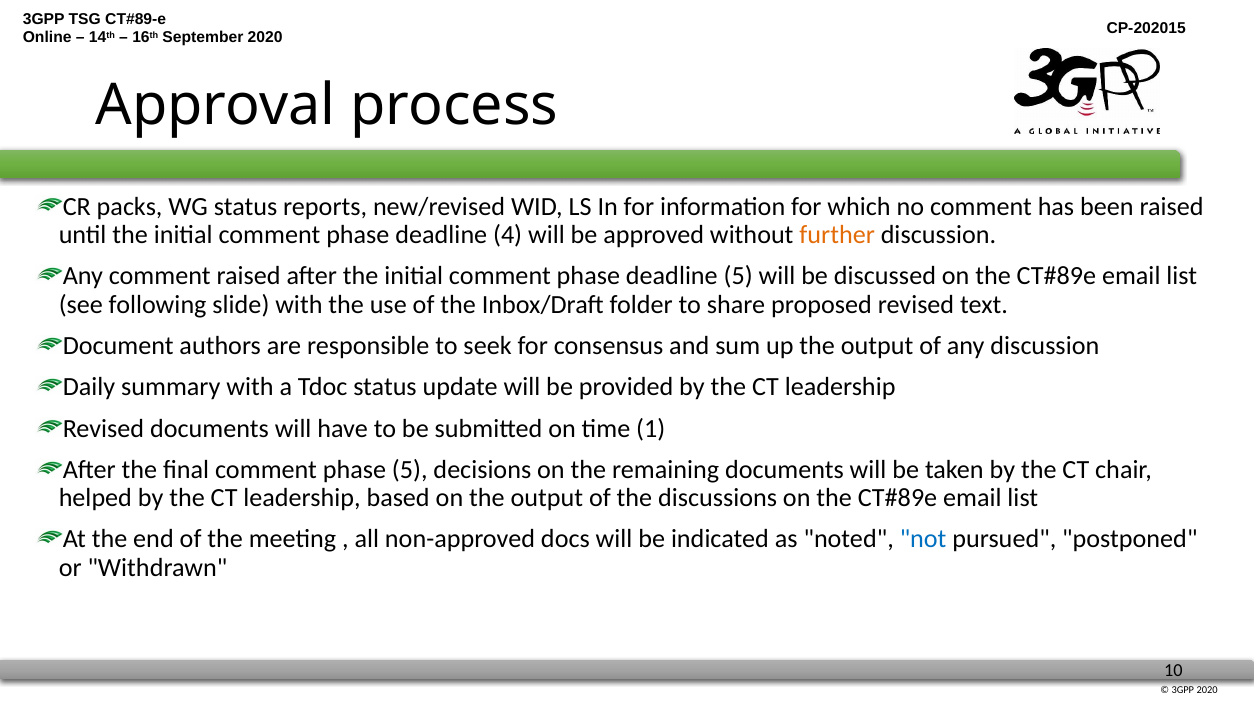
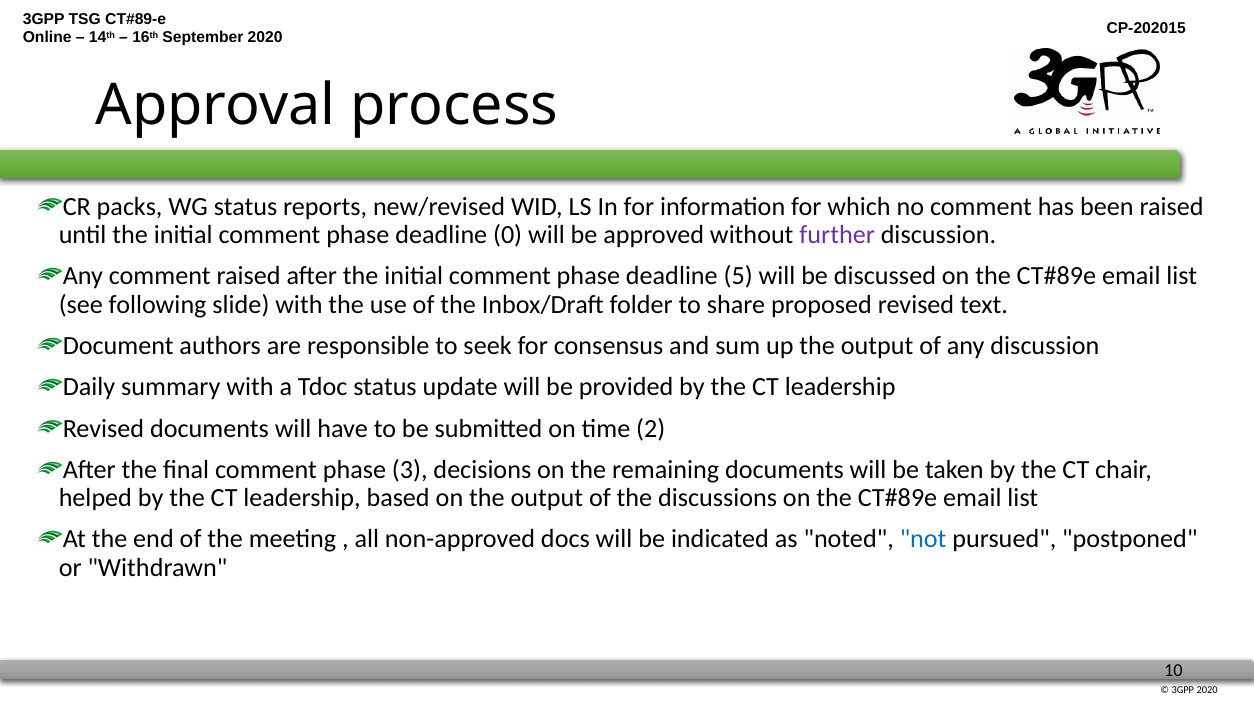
4: 4 -> 0 (508, 235)
further colour: orange -> purple (837, 235)
1: 1 -> 2 (651, 428)
phase 5: 5 -> 3 (410, 469)
